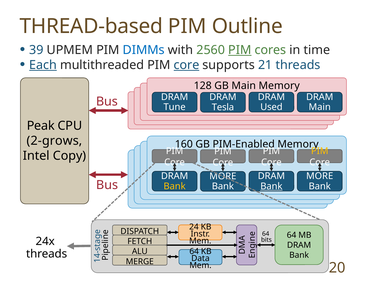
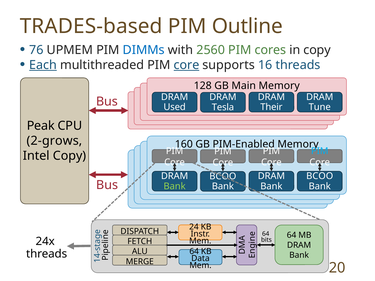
THREAD-based: THREAD-based -> TRADES-based (91, 26)
39: 39 -> 76 (36, 50)
PIM underline: present -> none (240, 50)
in time: time -> copy (317, 50)
21: 21 -> 16 (265, 65)
Tune: Tune -> Used (175, 107)
Used: Used -> Their (271, 107)
Main: Main -> Tune (320, 107)
PIM colour: yellow -> light blue (320, 151)
MORE: MORE -> BCOO (320, 176)
MORE: MORE -> BCOO (223, 176)
Bank colour: yellow -> light green (175, 186)
Bank underline: present -> none (271, 186)
